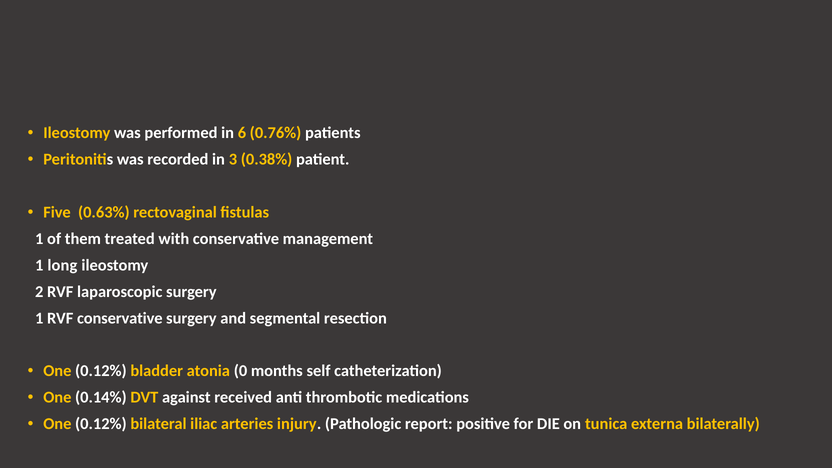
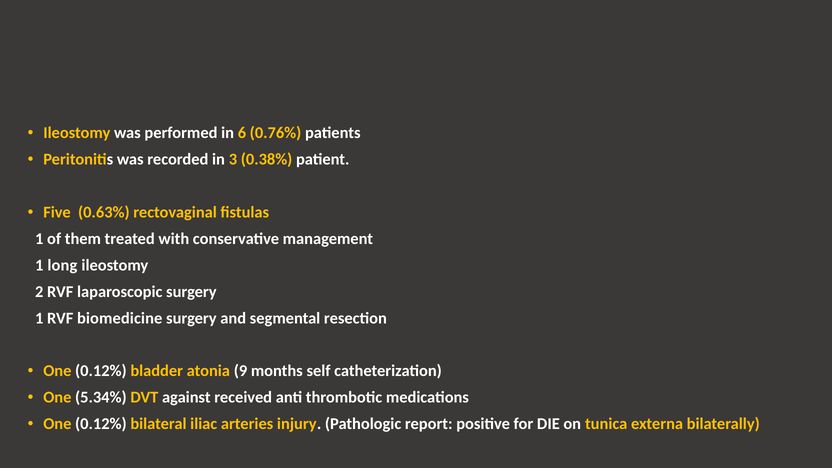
RVF conservative: conservative -> biomedicine (120, 318)
0: 0 -> 9 (241, 371)
0.14%: 0.14% -> 5.34% (101, 398)
